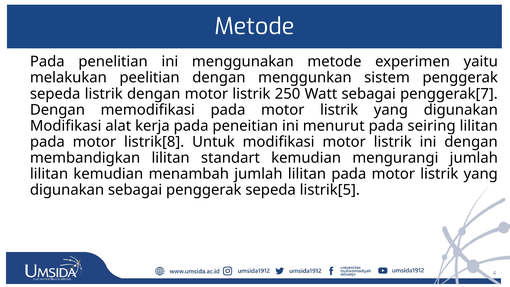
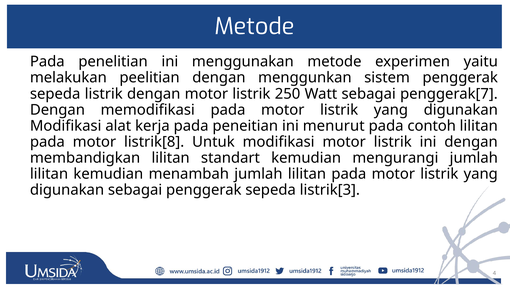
seiring: seiring -> contoh (432, 126)
listrik[5: listrik[5 -> listrik[3 (330, 190)
